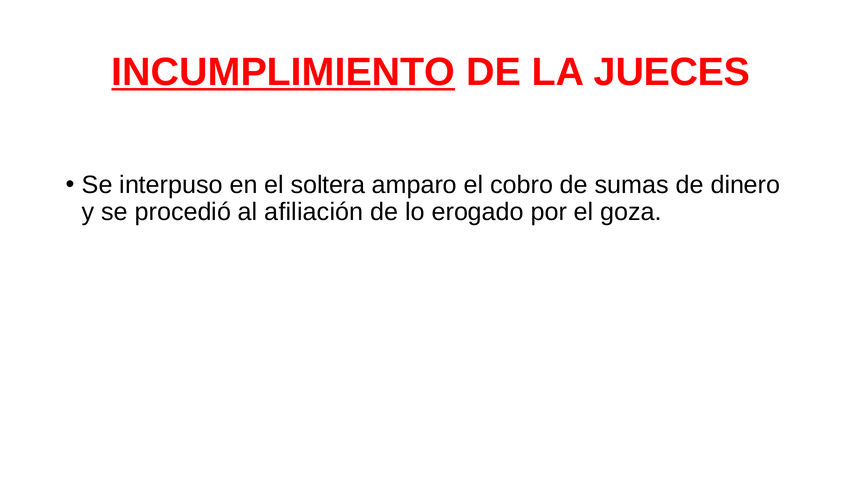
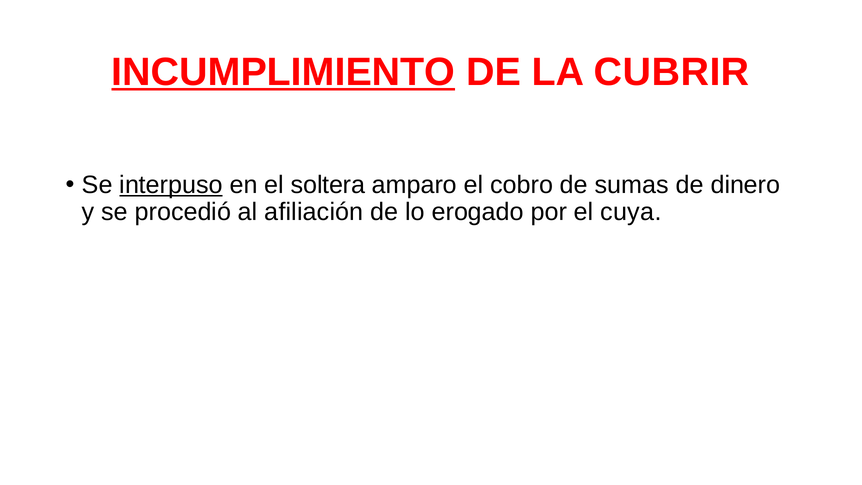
JUECES: JUECES -> CUBRIR (672, 72)
interpuso underline: none -> present (171, 185)
goza: goza -> cuya (631, 212)
